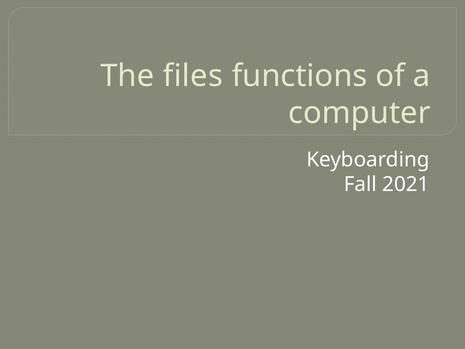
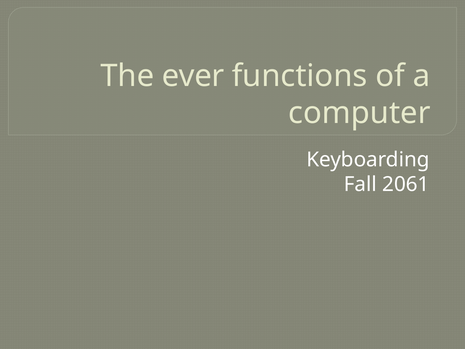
files: files -> ever (193, 76)
2021: 2021 -> 2061 (406, 184)
